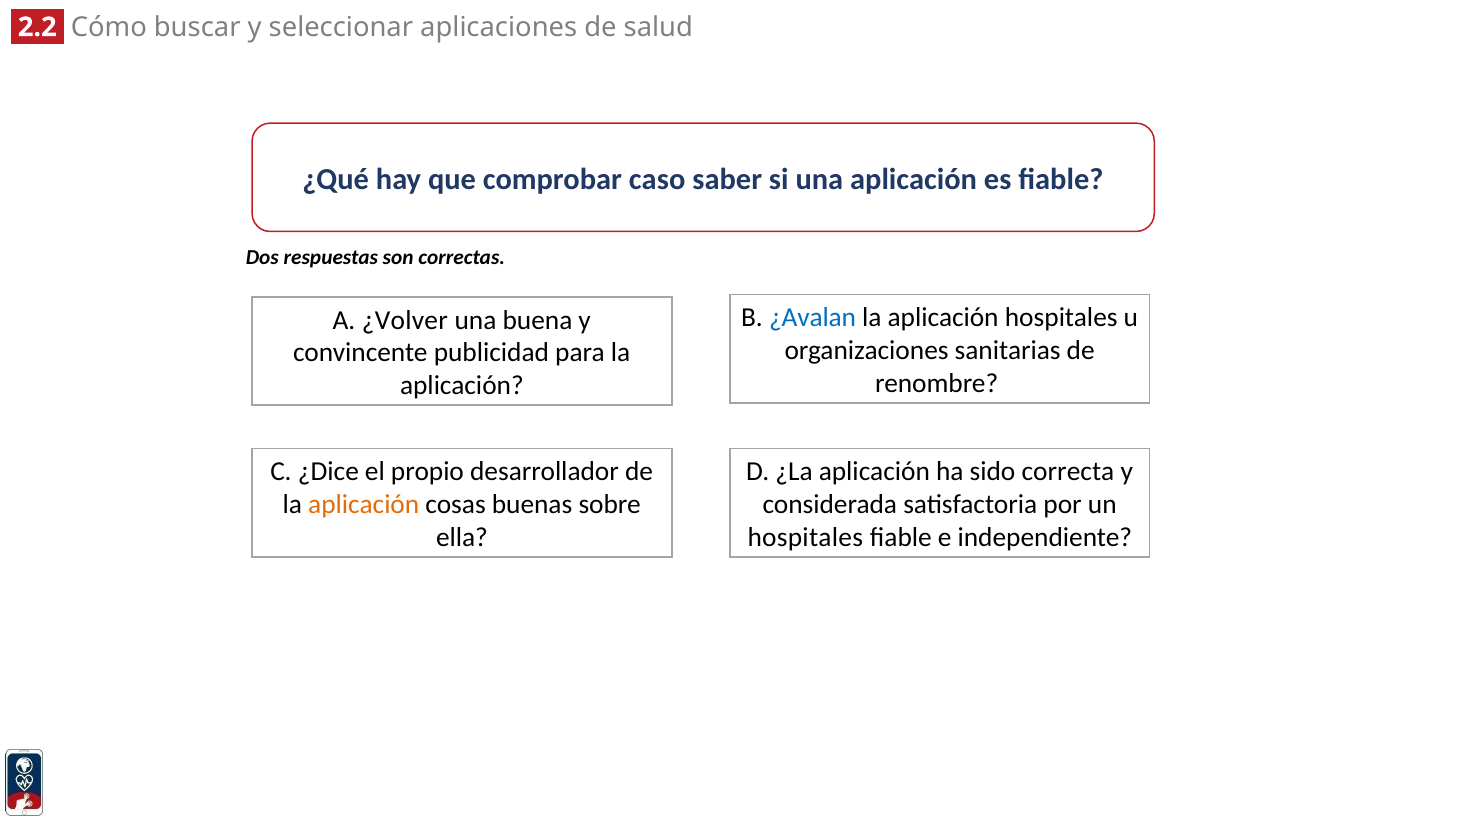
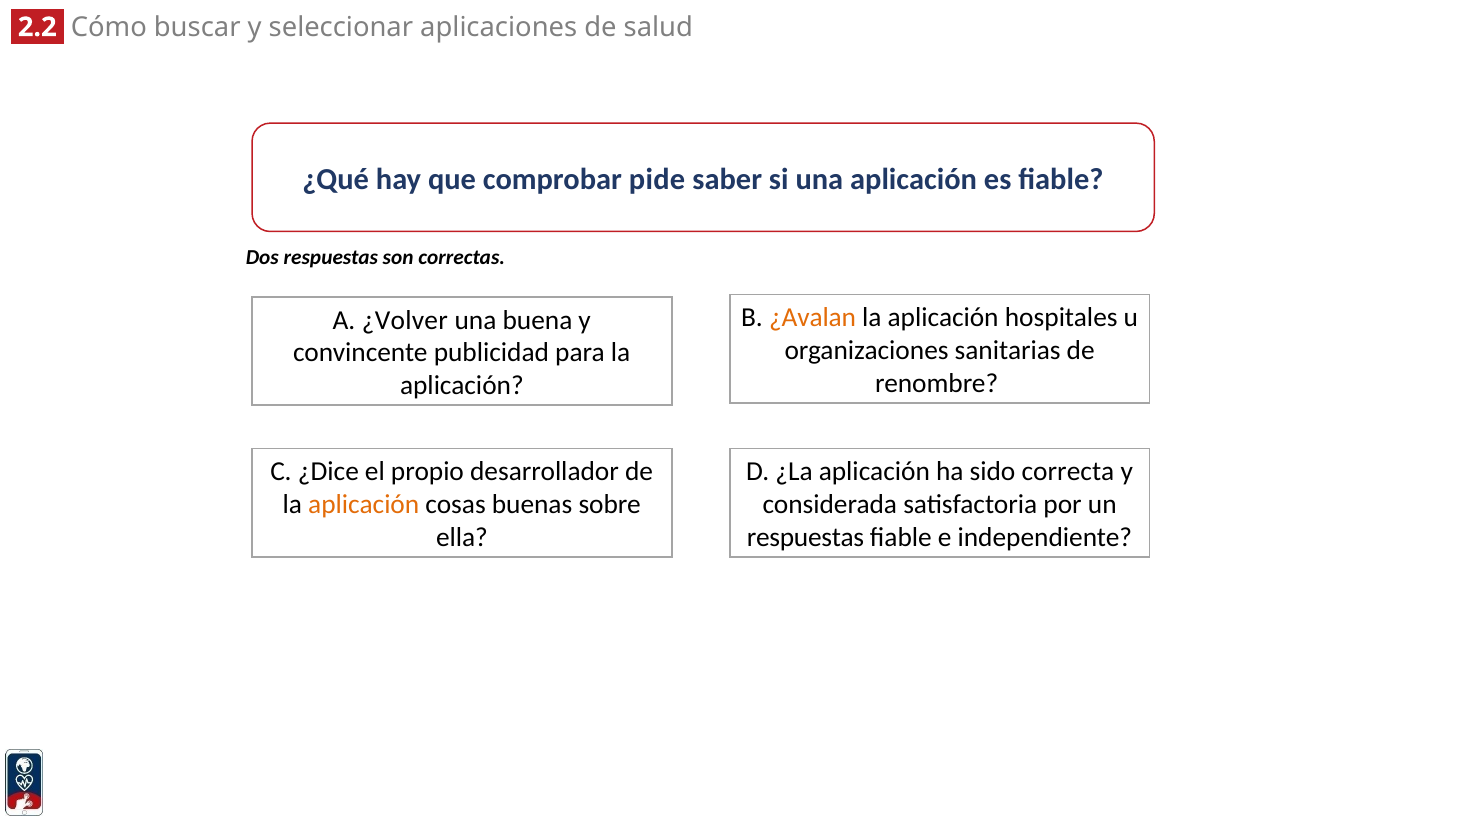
caso: caso -> pide (657, 179)
¿Avalan colour: blue -> orange (813, 318)
hospitales: hospitales -> respuestas (806, 538)
